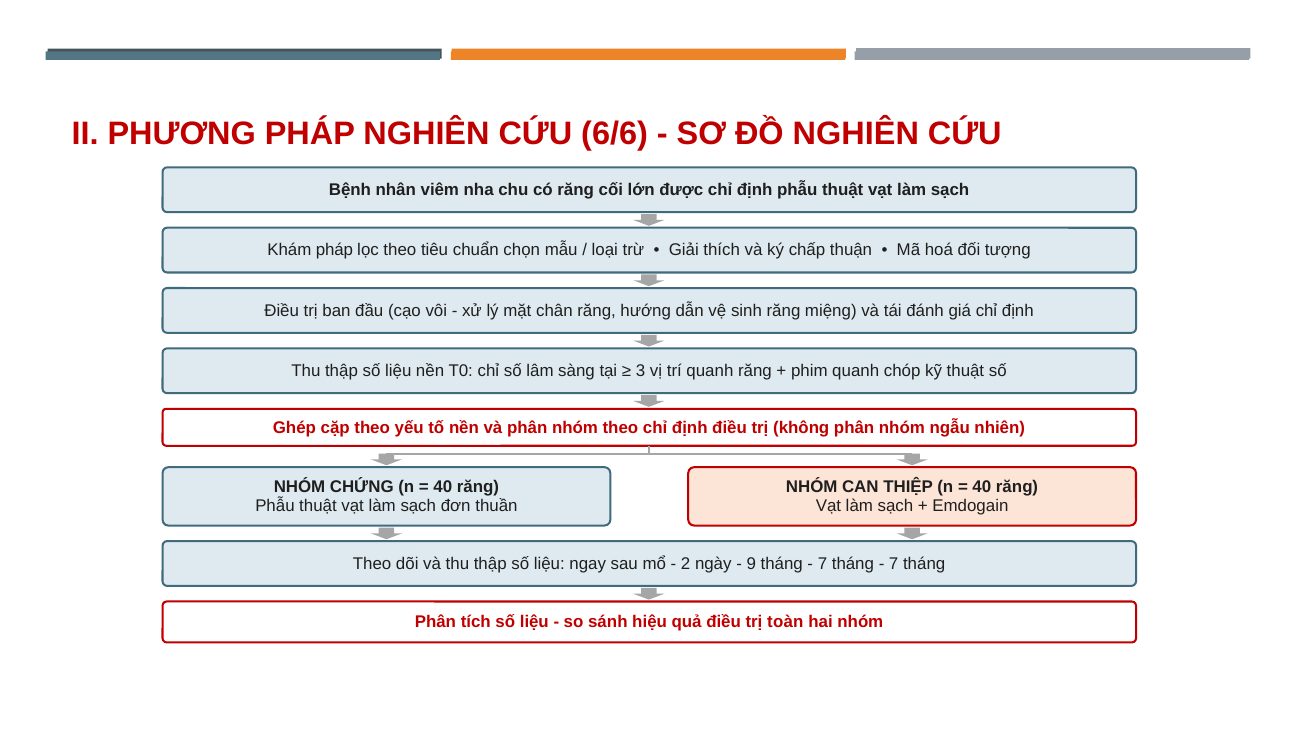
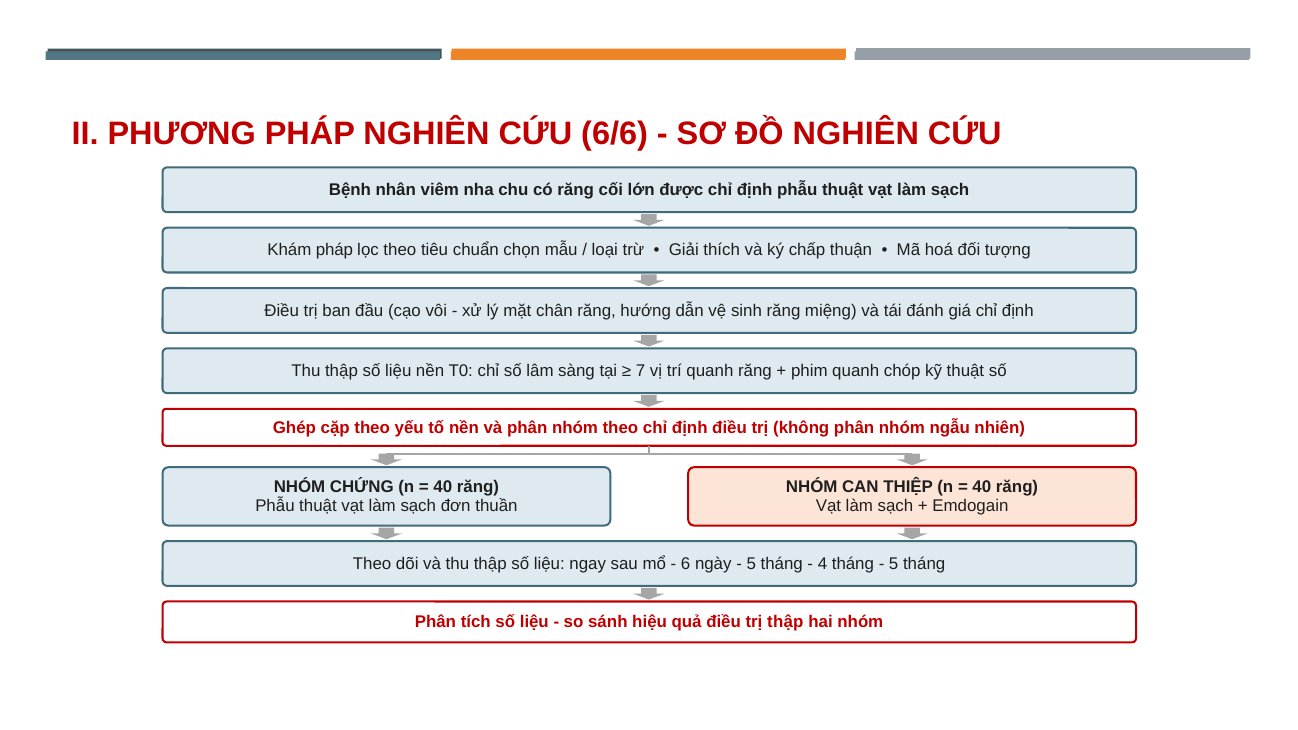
3: 3 -> 7 (641, 371)
2: 2 -> 6 (686, 564)
9: 9 -> 5 (751, 564)
7: 7 -> 4 (822, 564)
7: 7 -> 5 (894, 564)
trị toàn: toàn -> thập (785, 622)
